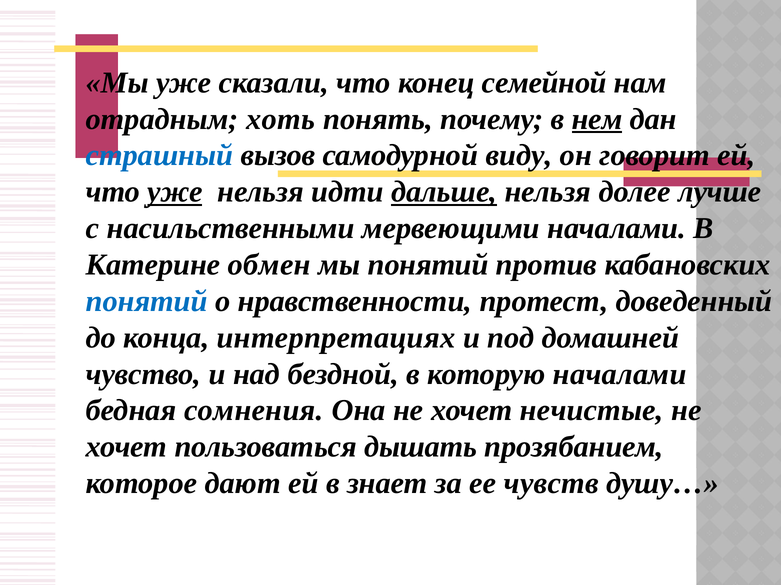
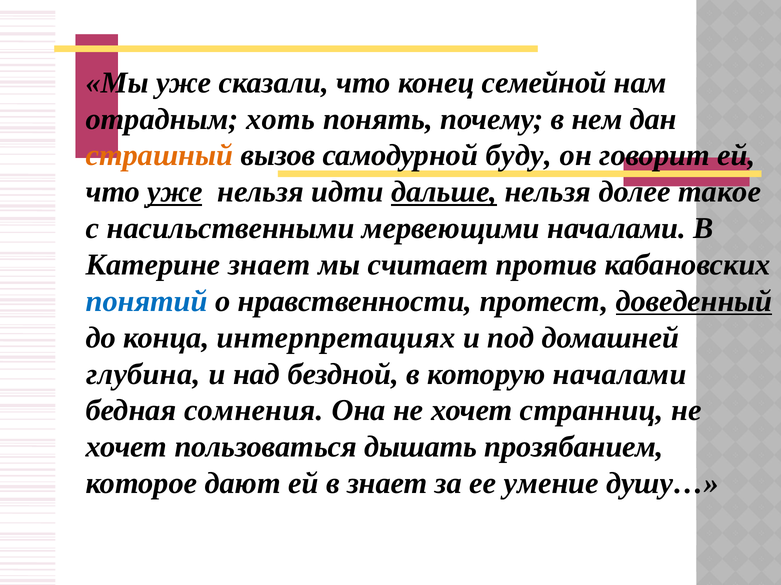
нем underline: present -> none (597, 119)
страшный colour: blue -> orange (159, 156)
виду: виду -> буду (519, 156)
лучше: лучше -> такое (720, 192)
Катерине обмен: обмен -> знает (269, 265)
мы понятий: понятий -> считает (428, 265)
доведенный underline: none -> present (694, 302)
чувство: чувство -> глубина (143, 374)
нечистые: нечистые -> странниц (592, 411)
чувств: чувств -> умение (551, 484)
